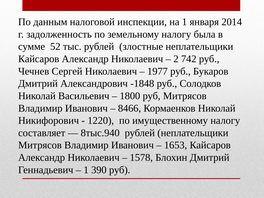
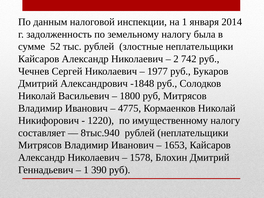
8466: 8466 -> 4775 (129, 108)
